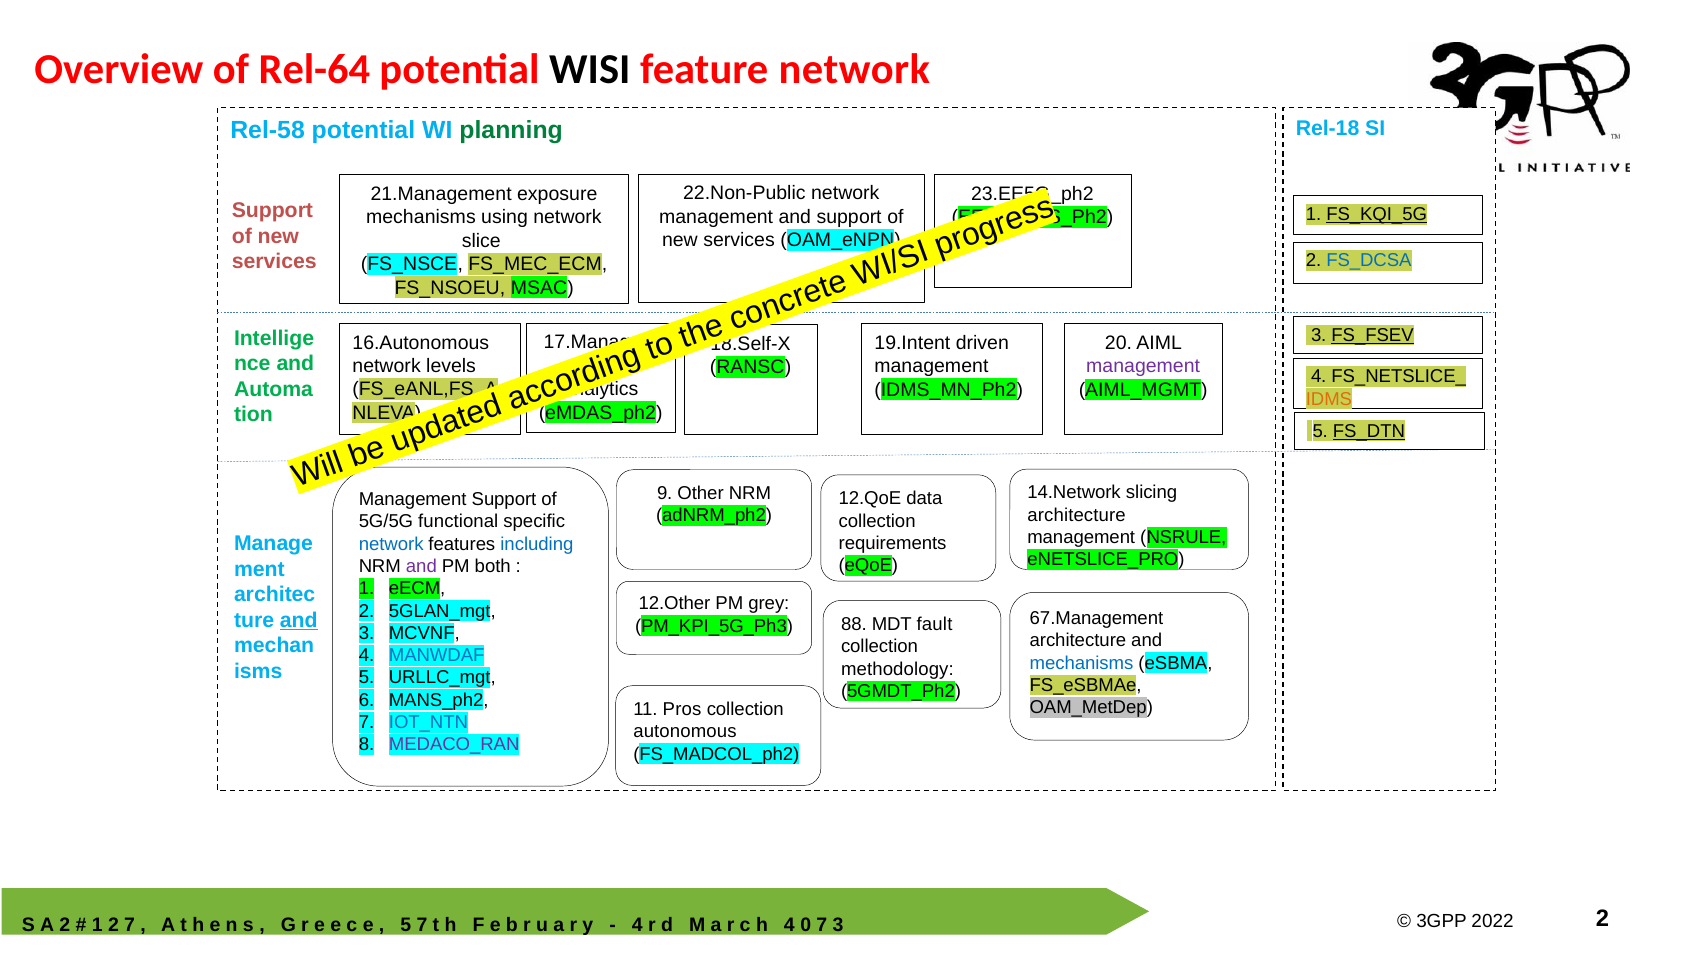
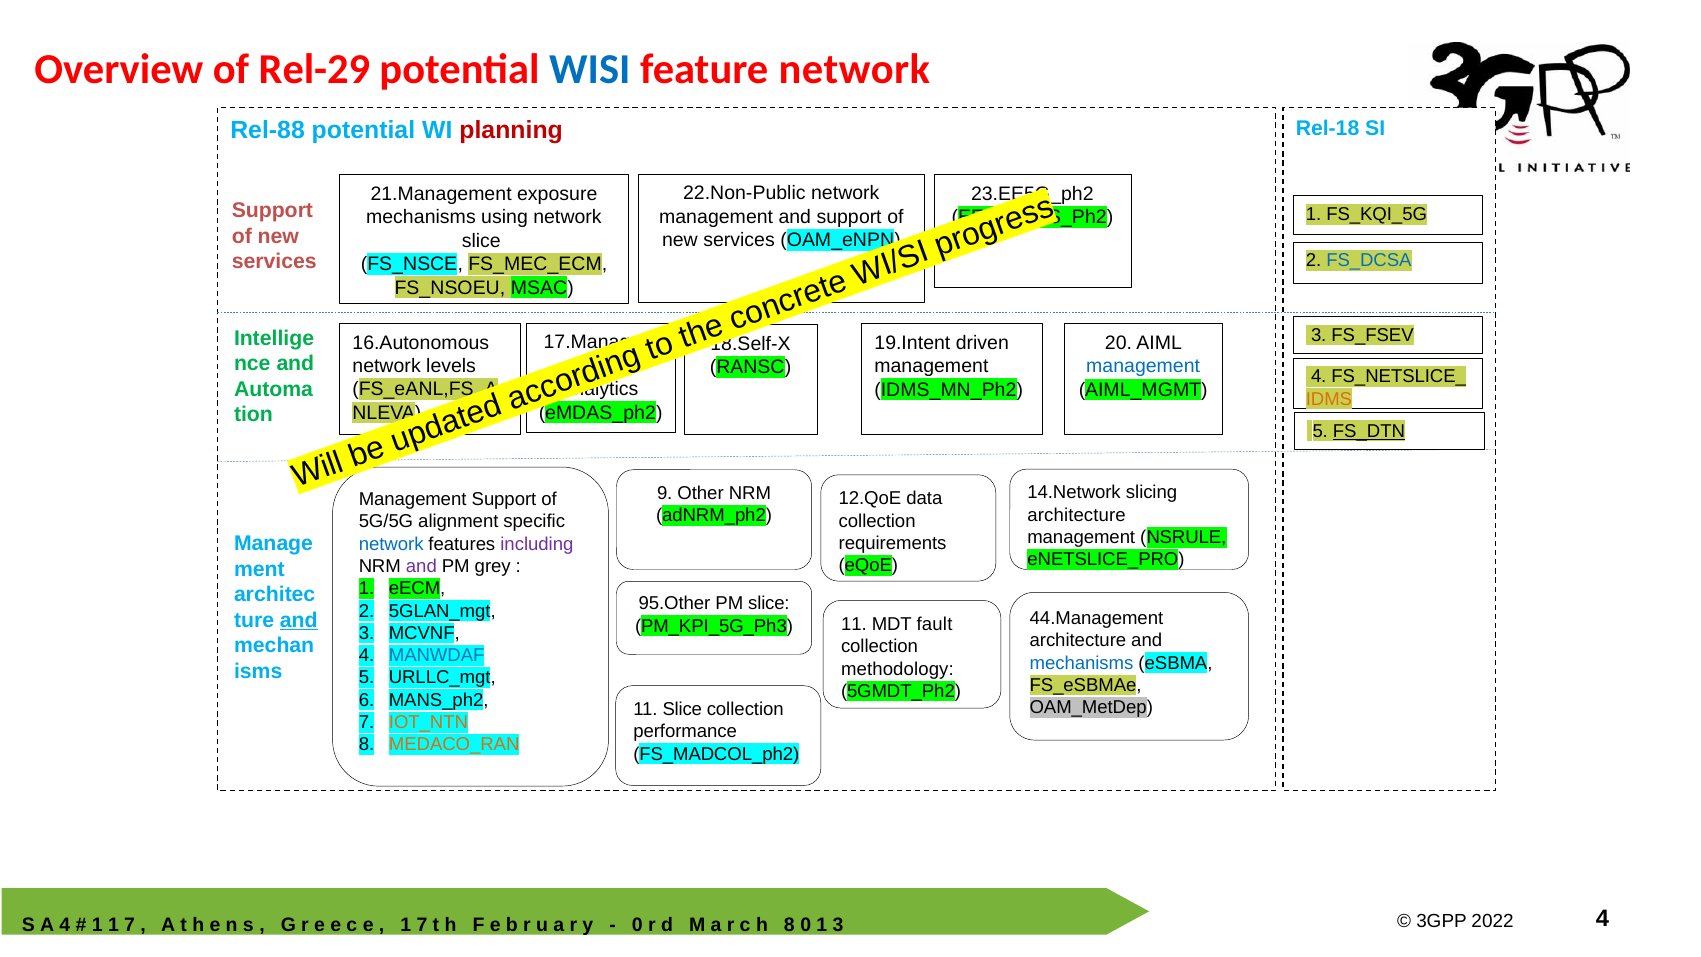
Rel-64: Rel-64 -> Rel-29 (314, 69)
WISI colour: black -> blue (590, 69)
Rel-58: Rel-58 -> Rel-88 (268, 131)
planning colour: green -> red (511, 131)
FS_KQI_5G underline: present -> none (1377, 214)
FS_FSEV underline: present -> none (1373, 335)
management colour: purple -> blue (1143, 366)
functional: functional -> alignment (458, 522)
including colour: blue -> purple (537, 544)
both: both -> grey (493, 566)
12.Other: 12.Other -> 95.Other (674, 604)
PM grey: grey -> slice (769, 604)
67.Management: 67.Management -> 44.Management (1096, 618)
PM_KPI_5G_Ph3 88: 88 -> 11 (854, 624)
11 Pros: Pros -> Slice (682, 709)
IOT_NTN colour: blue -> orange (428, 722)
autonomous: autonomous -> performance (685, 732)
MEDACO_RAN colour: purple -> orange (454, 745)
2: 2 -> 4 (1602, 919)
2: 2 -> 4 (65, 925)
1 2: 2 -> 1 (114, 925)
5: 5 -> 1 (406, 925)
4: 4 -> 0 (637, 925)
4: 4 -> 8 (789, 925)
7: 7 -> 1 (822, 925)
